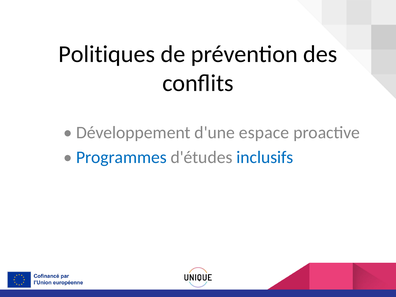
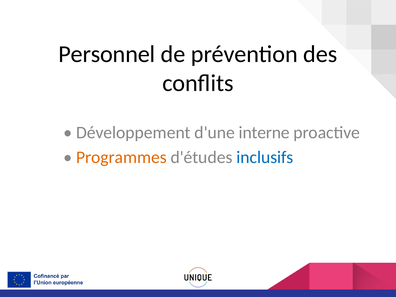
Politiques: Politiques -> Personnel (107, 54)
espace: espace -> interne (264, 133)
Programmes colour: blue -> orange (121, 157)
